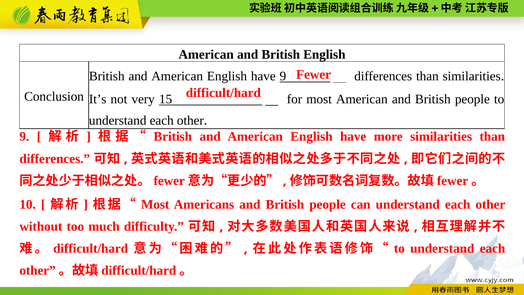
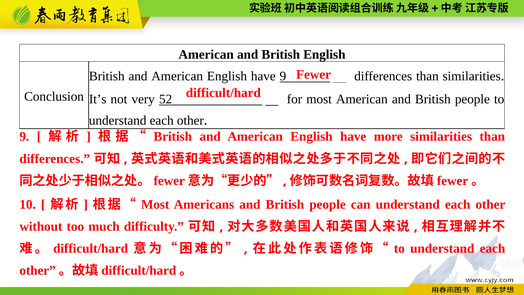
15: 15 -> 52 (166, 99)
